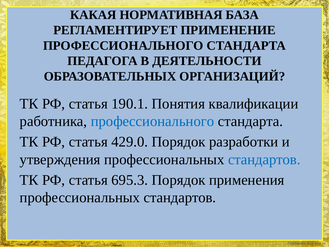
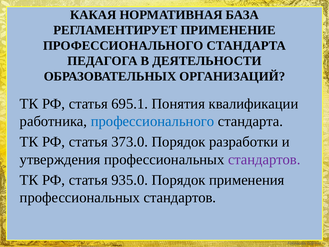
190.1: 190.1 -> 695.1 (130, 104)
429.0: 429.0 -> 373.0 (130, 142)
стандартов colour: blue -> purple (264, 159)
695.3: 695.3 -> 935.0 (130, 180)
